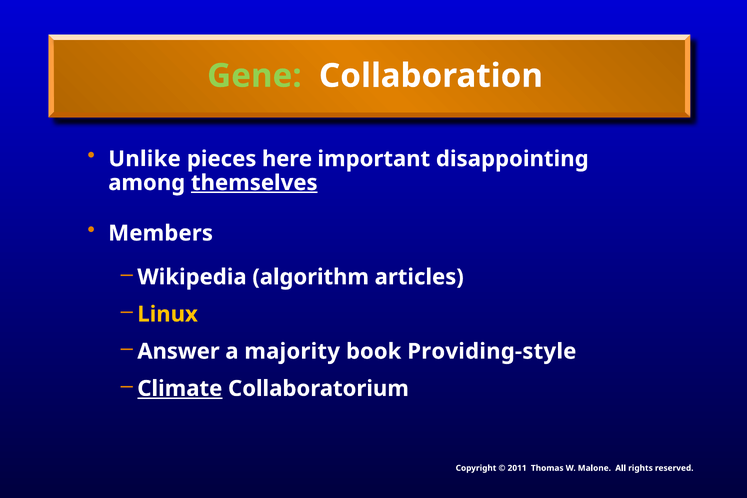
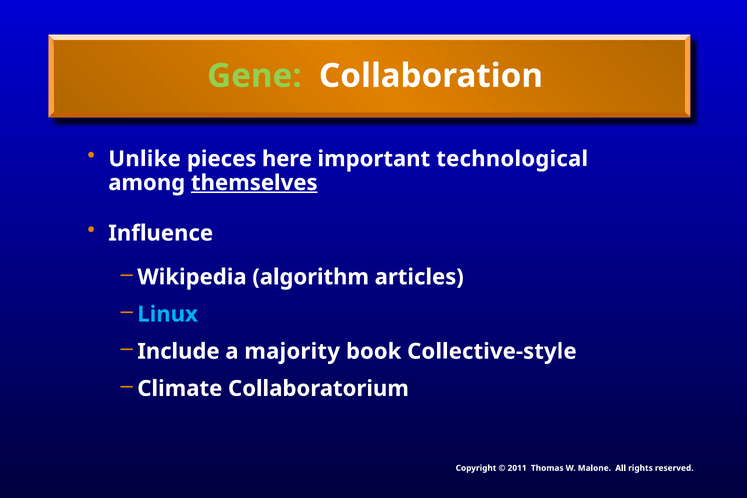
disappointing: disappointing -> technological (512, 159)
Members: Members -> Influence (161, 233)
Linux colour: yellow -> light blue (168, 314)
Answer: Answer -> Include (178, 351)
Providing-style: Providing-style -> Collective-style (492, 351)
Climate underline: present -> none (180, 389)
